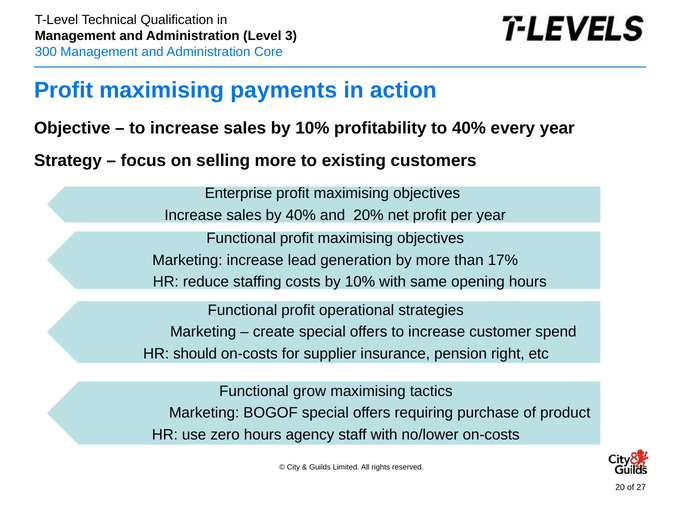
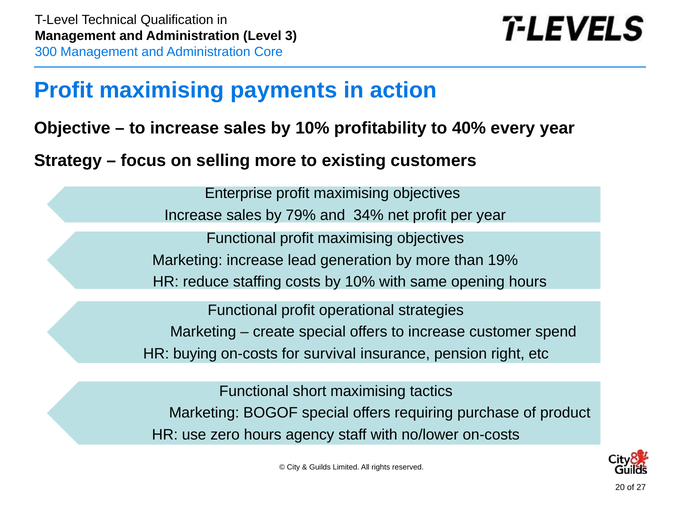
by 40%: 40% -> 79% (301, 215)
20%: 20% -> 34% (369, 215)
17%: 17% -> 19% (503, 260)
should: should -> buying (195, 354)
supplier: supplier -> survival (330, 354)
grow: grow -> short (310, 391)
